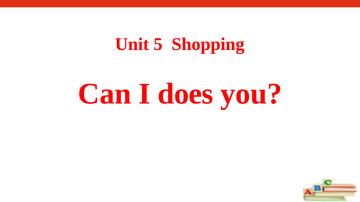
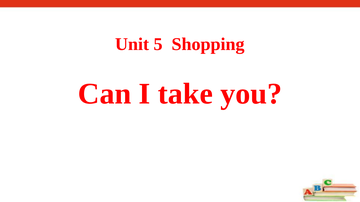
does: does -> take (185, 94)
